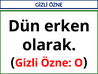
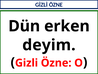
olarak: olarak -> deyim (49, 45)
